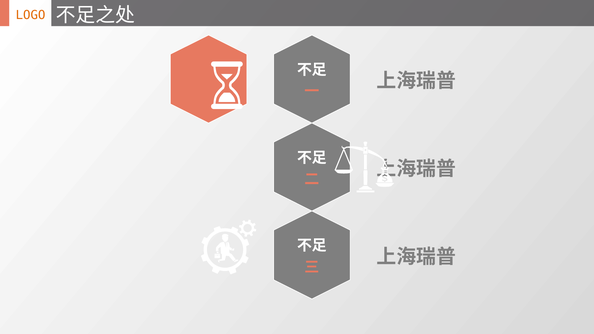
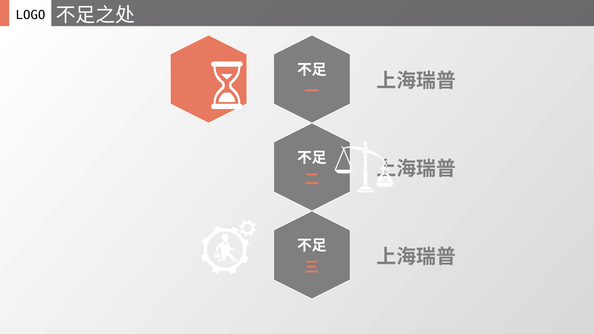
LOGO colour: orange -> black (31, 15)
